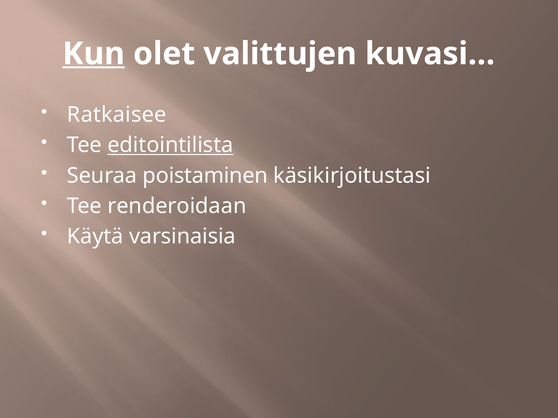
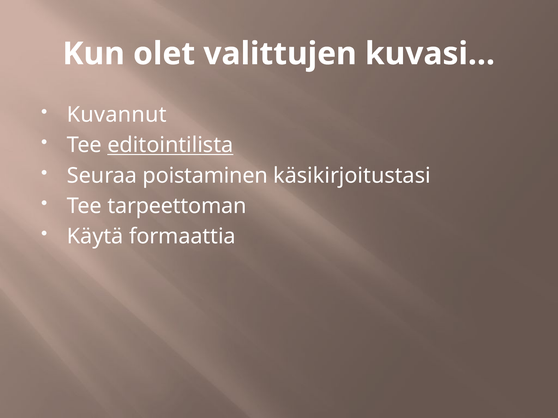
Kun underline: present -> none (94, 54)
Ratkaisee: Ratkaisee -> Kuvannut (117, 115)
renderoidaan: renderoidaan -> tarpeettoman (177, 206)
varsinaisia: varsinaisia -> formaattia (182, 237)
